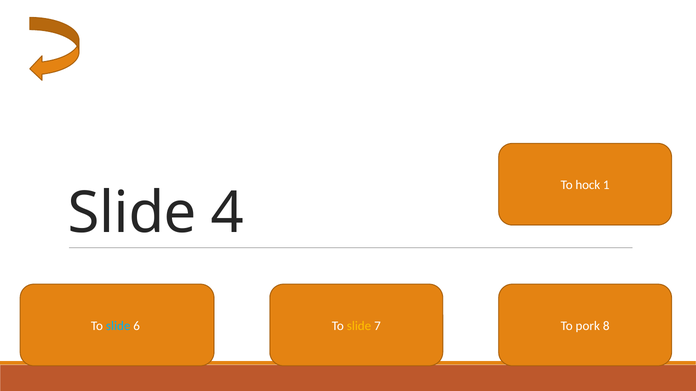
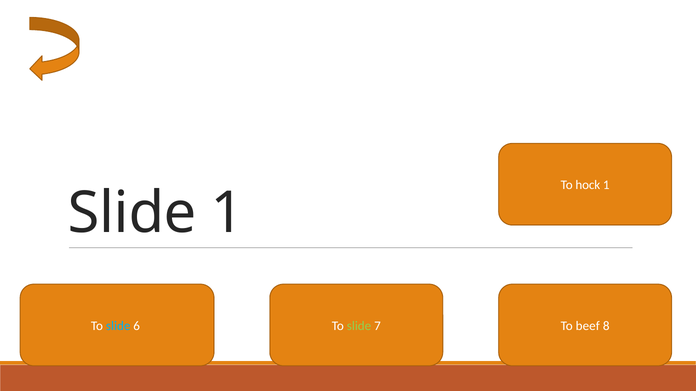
Slide 4: 4 -> 1 (228, 213)
slide colour: yellow -> light green (359, 326)
pork: pork -> beef (588, 326)
